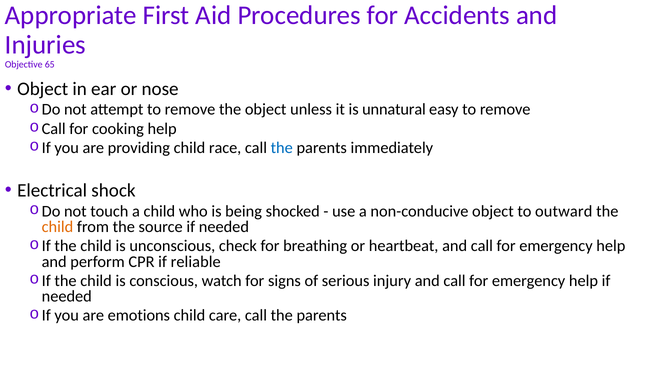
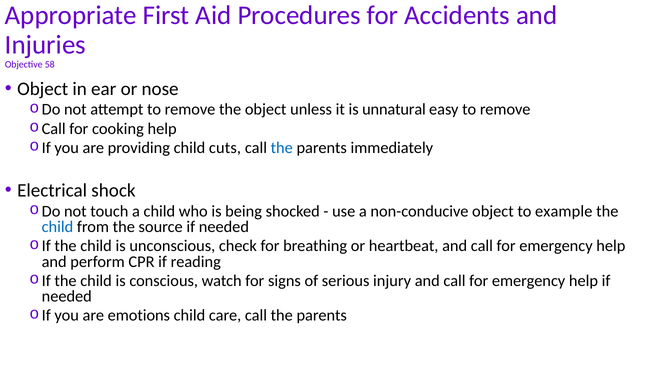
65: 65 -> 58 (50, 65)
race: race -> cuts (225, 148)
outward: outward -> example (564, 211)
child colour: orange -> blue (57, 227)
reliable: reliable -> reading (196, 262)
